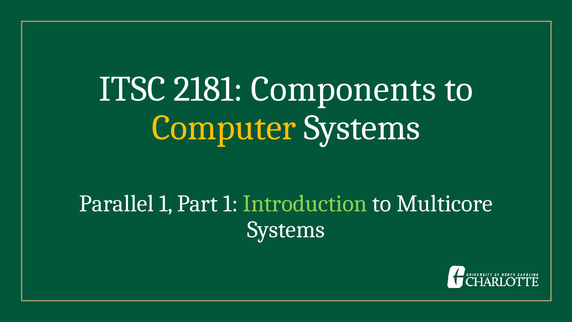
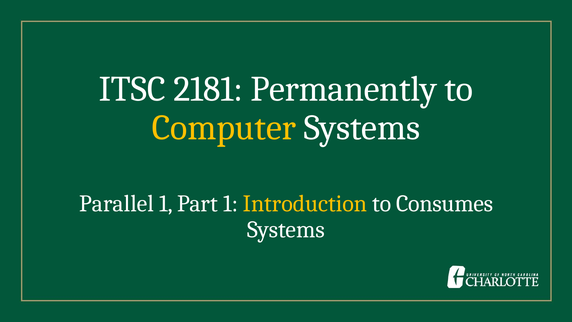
Components: Components -> Permanently (344, 89)
Introduction colour: light green -> yellow (305, 204)
Multicore: Multicore -> Consumes (445, 204)
